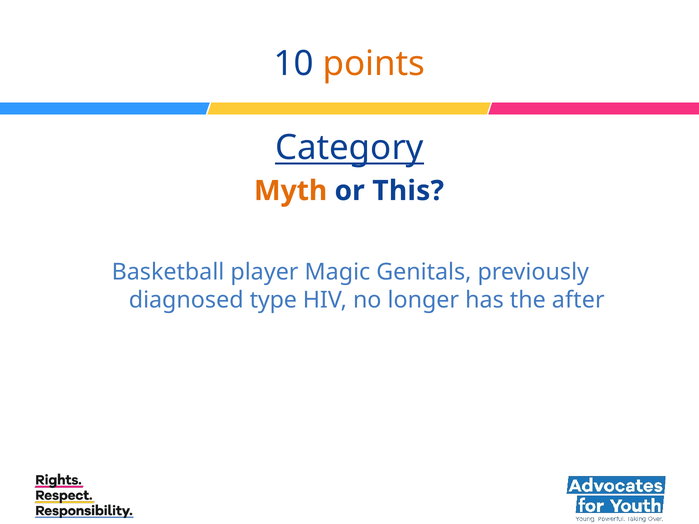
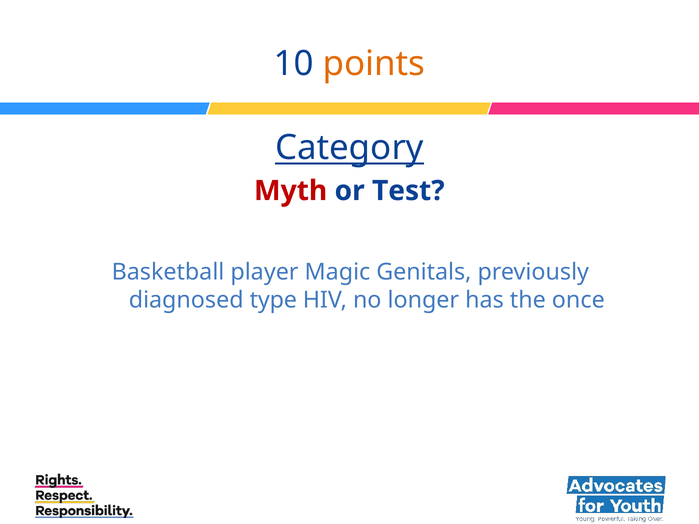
Myth colour: orange -> red (291, 191)
This: This -> Test (408, 191)
after: after -> once (578, 300)
